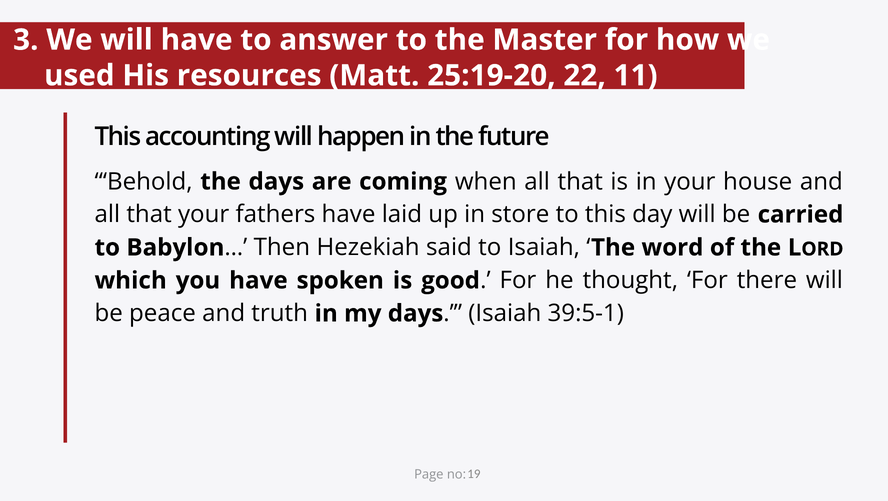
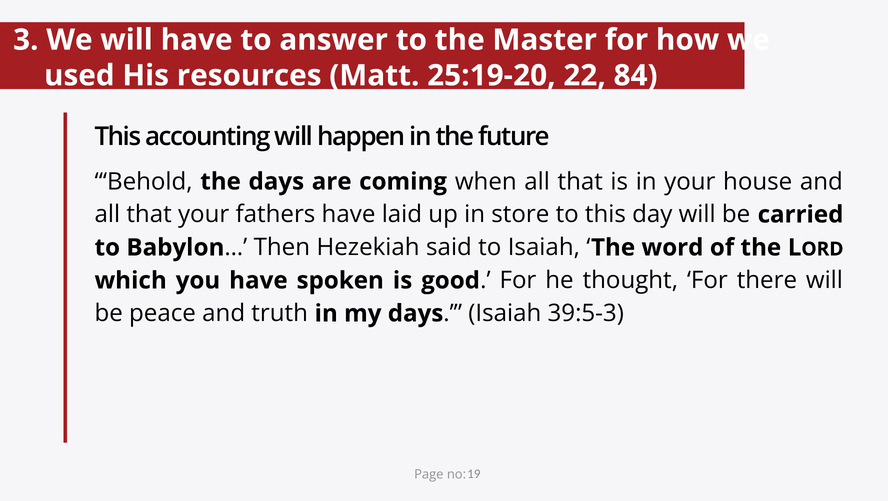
11: 11 -> 84 (636, 76)
39:5-1: 39:5-1 -> 39:5-3 (586, 313)
